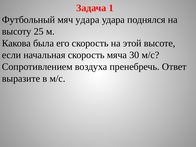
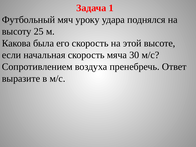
мяч удара: удара -> уроку (88, 20)
